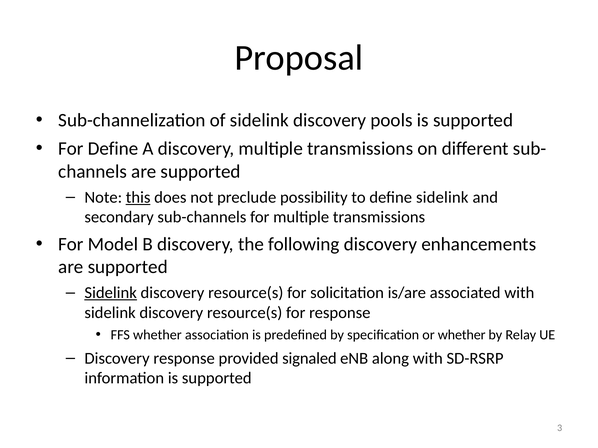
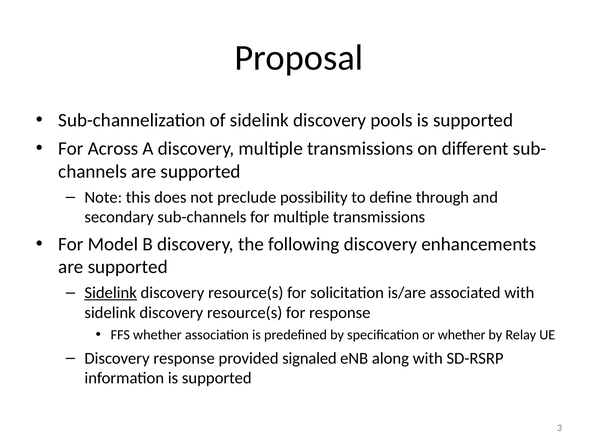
For Define: Define -> Across (113, 149)
this underline: present -> none (138, 197)
define sidelink: sidelink -> through (442, 197)
